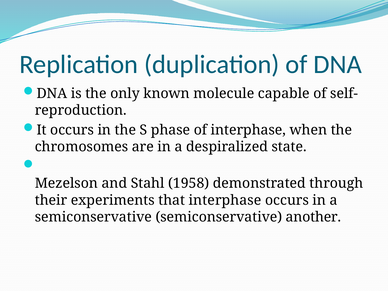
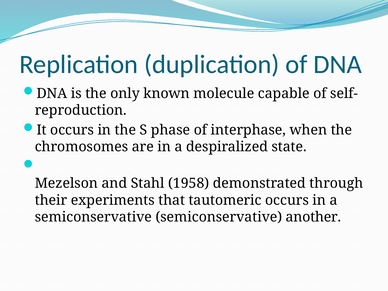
that interphase: interphase -> tautomeric (225, 200)
